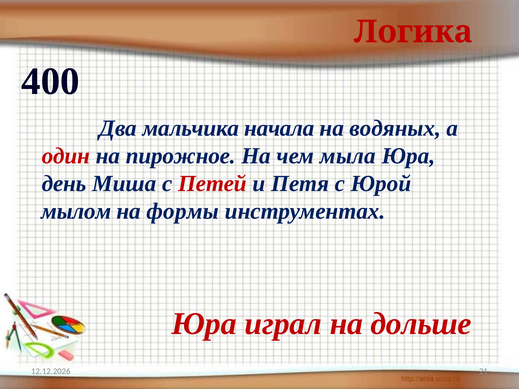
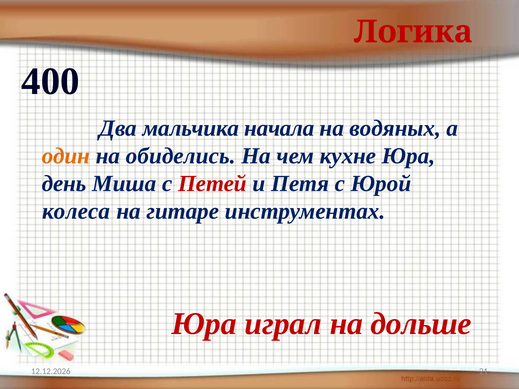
один colour: red -> orange (66, 156)
пирожное: пирожное -> обиделись (181, 156)
мыла: мыла -> кухне (348, 156)
мылом: мылом -> колеса (76, 211)
формы: формы -> гитаре (183, 211)
